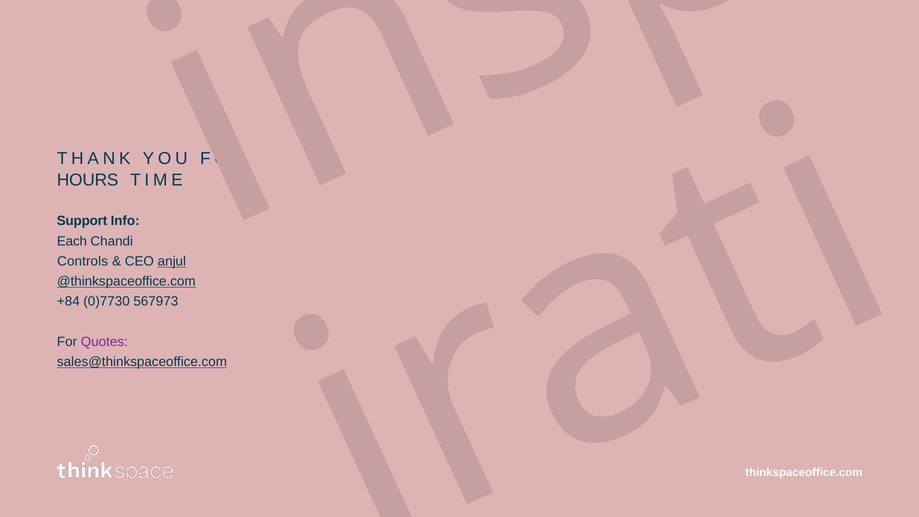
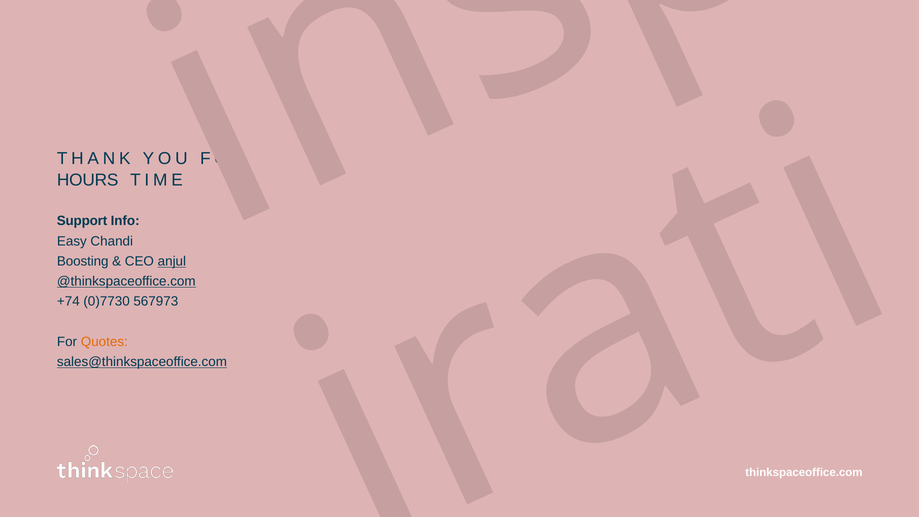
Each: Each -> Easy (72, 241)
Controls: Controls -> Boosting (83, 261)
+84: +84 -> +74 (68, 301)
Quotes colour: purple -> orange (104, 342)
